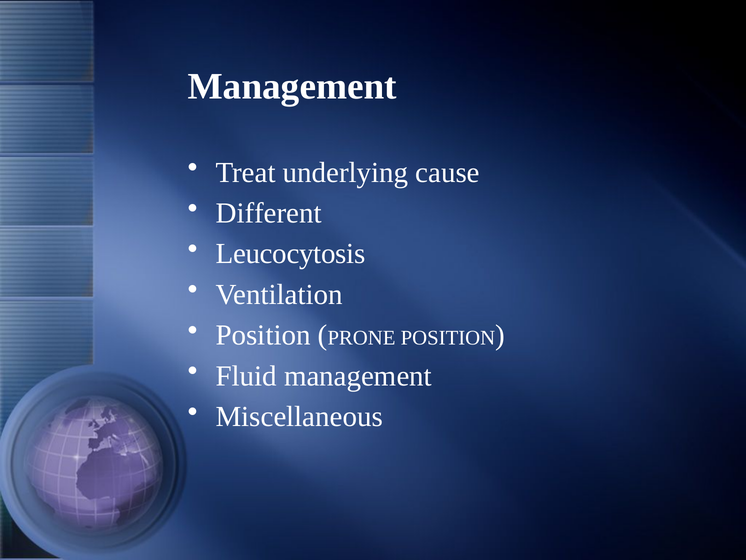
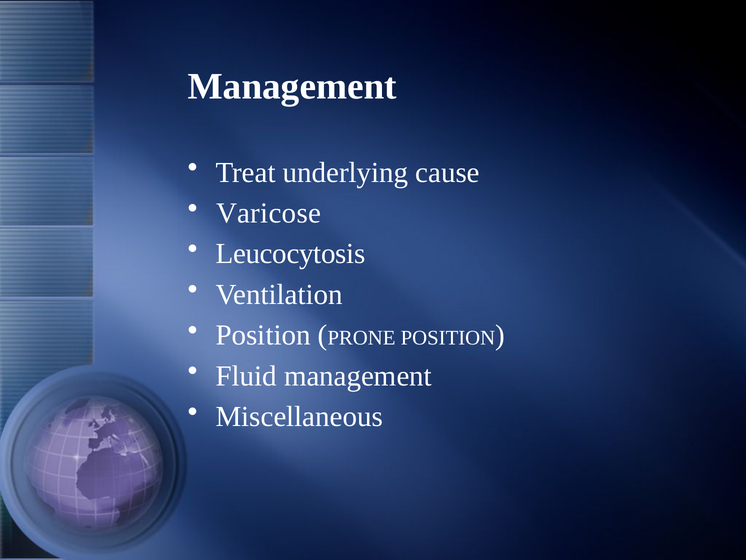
Different: Different -> Varicose (269, 213)
